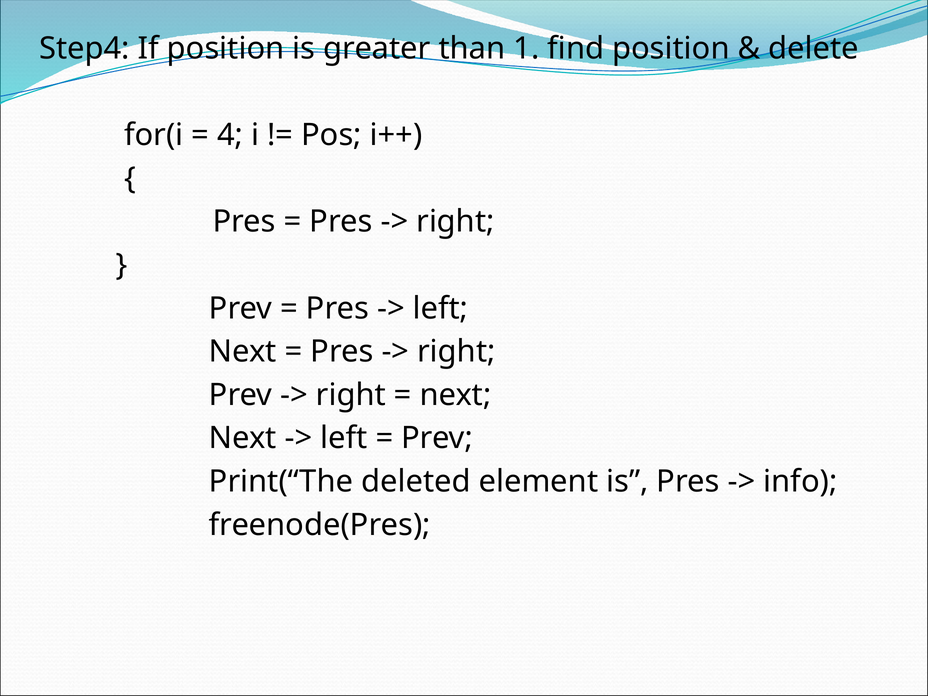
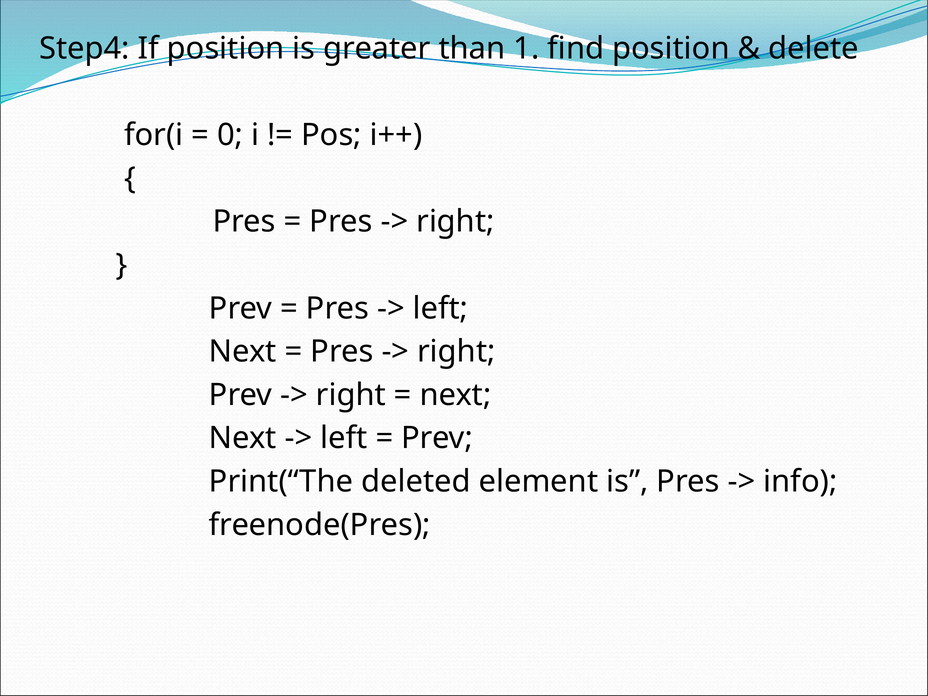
4: 4 -> 0 (230, 135)
